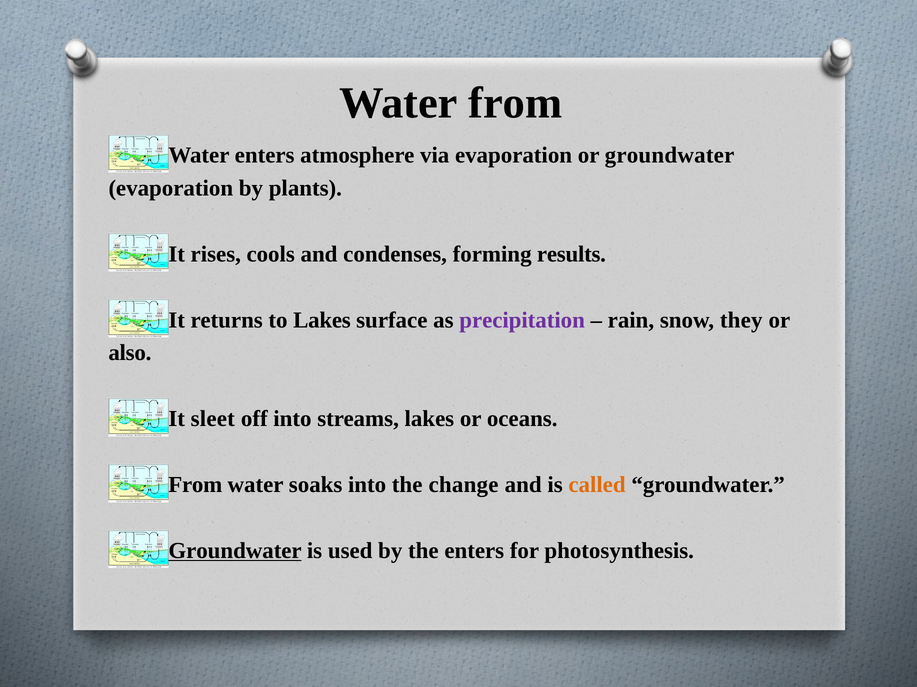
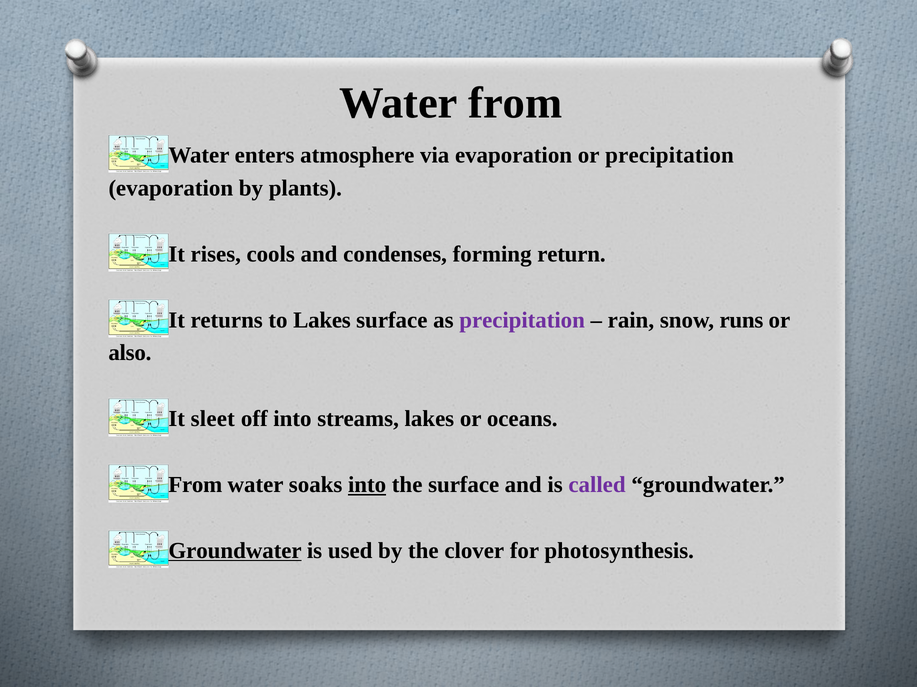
or groundwater: groundwater -> precipitation (670, 155)
results: results -> return (571, 254)
they: they -> runs (741, 320)
into underline: none -> present (367, 485)
the change: change -> surface (464, 485)
called colour: orange -> purple (597, 485)
the enters: enters -> clover (474, 551)
